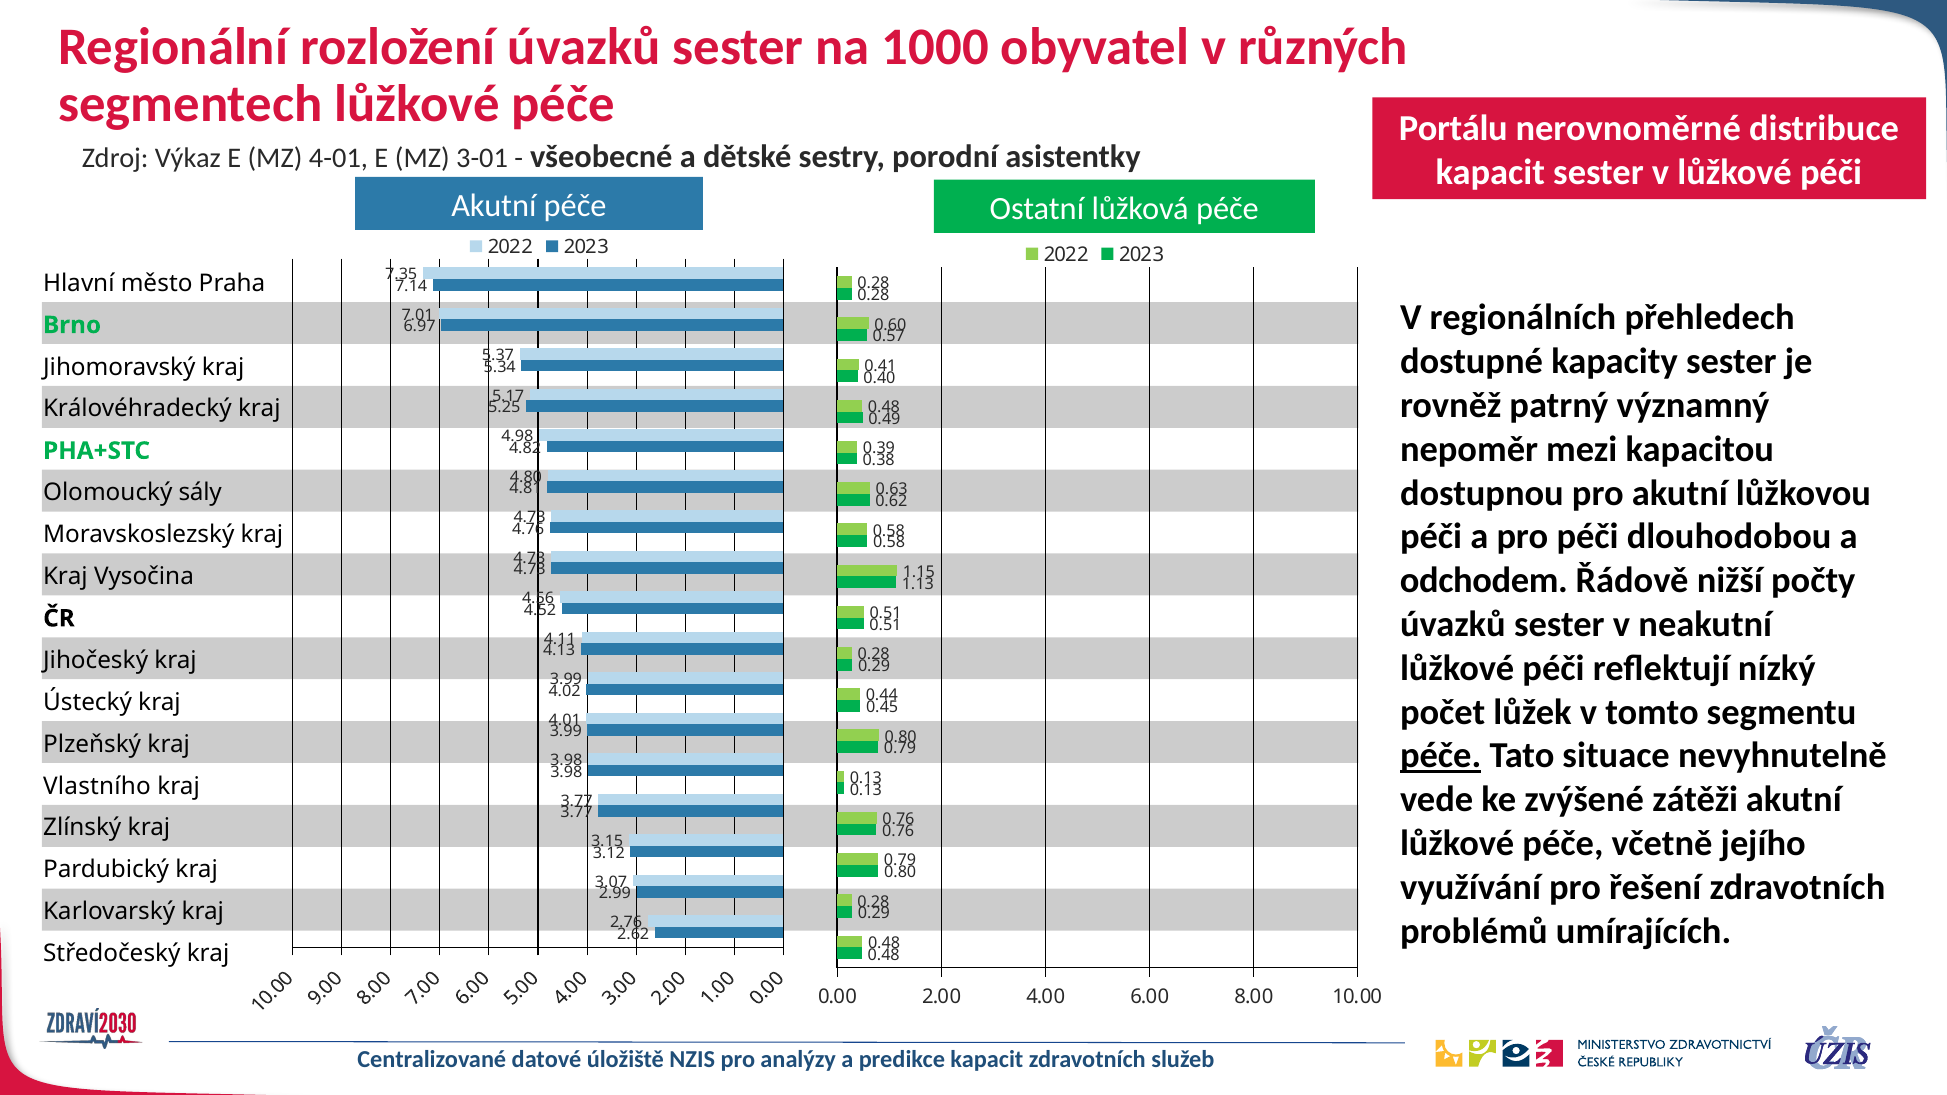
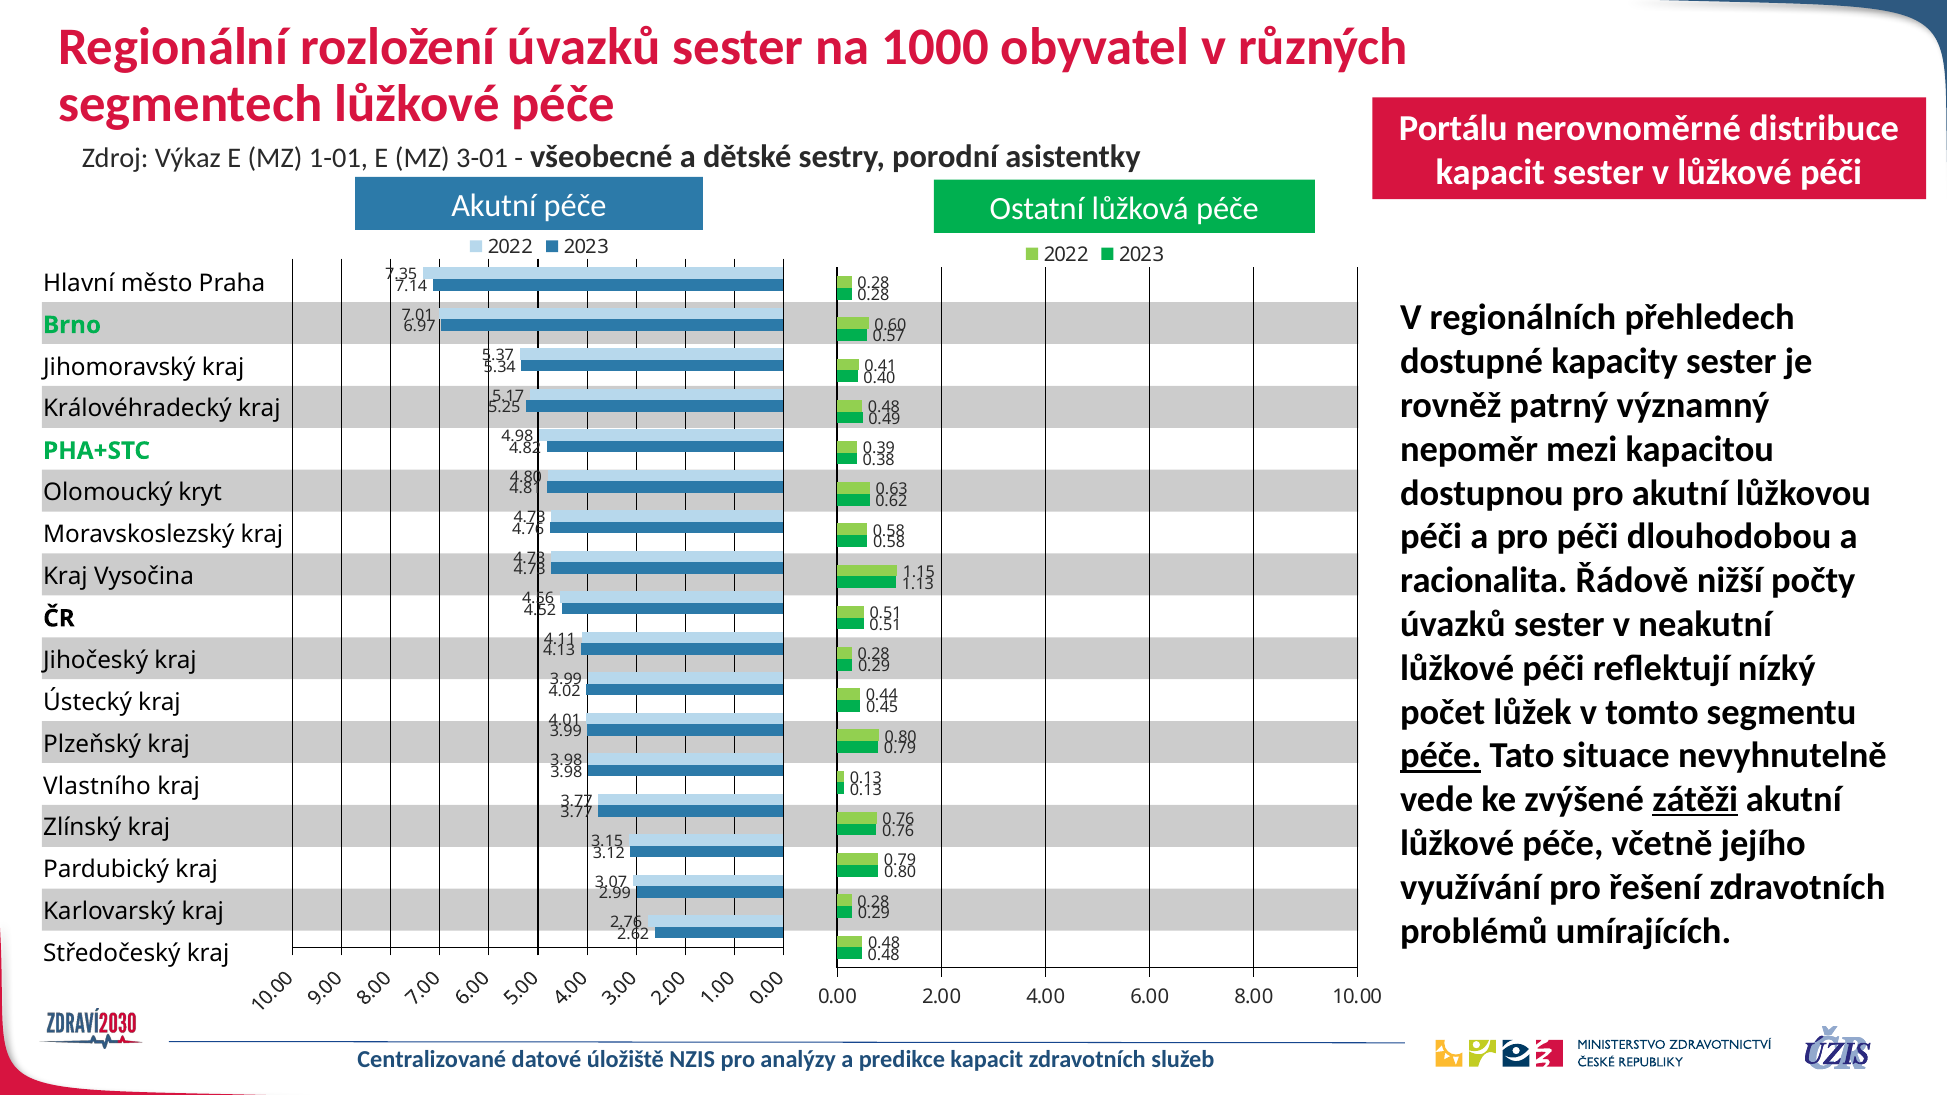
4-01: 4-01 -> 1-01 (339, 158)
sály: sály -> kryt (200, 493)
odchodem: odchodem -> racionalita (1484, 581)
zátěži underline: none -> present (1695, 800)
